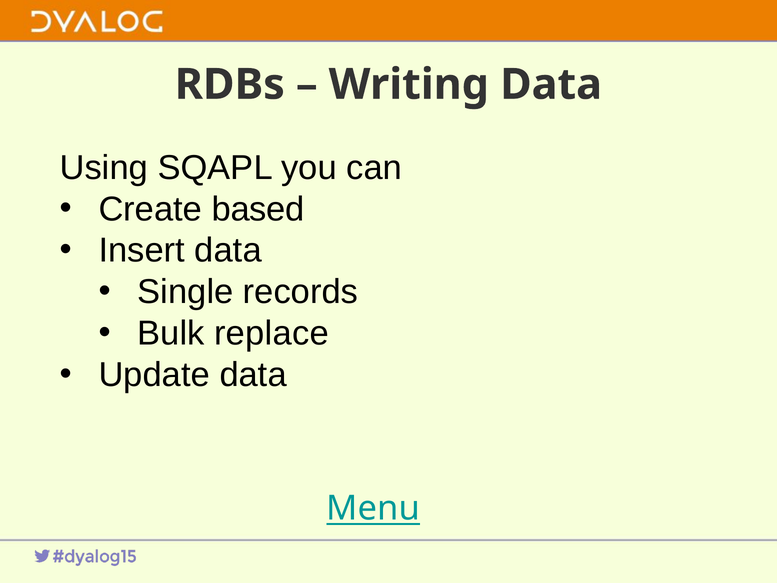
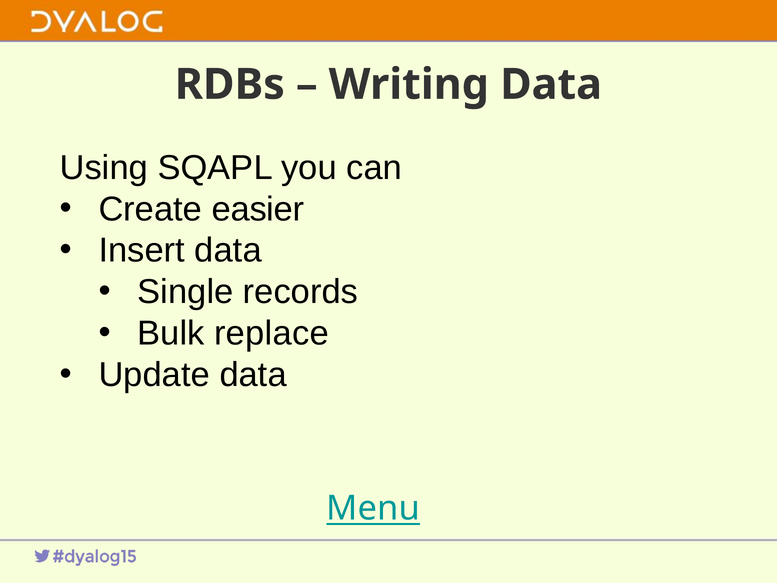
based: based -> easier (258, 209)
